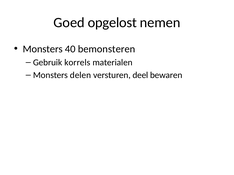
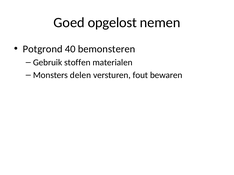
Monsters: Monsters -> Potgrond (43, 49)
korrels: korrels -> stoffen (77, 63)
deel: deel -> fout (140, 75)
